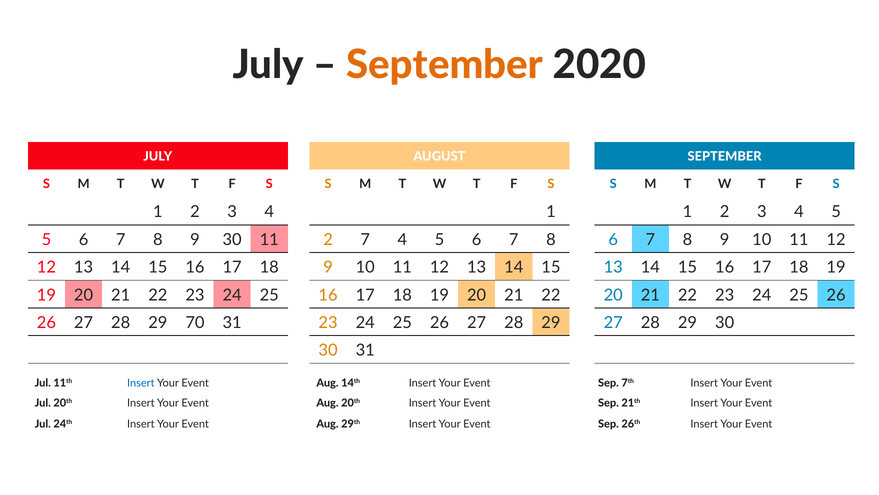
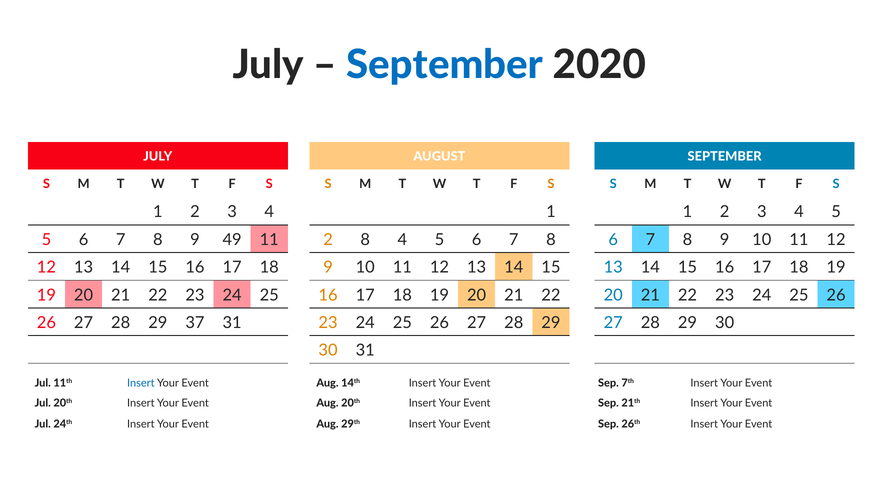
September colour: orange -> blue (445, 65)
9 30: 30 -> 49 (232, 239)
2 7: 7 -> 8 (365, 239)
70: 70 -> 37 (195, 322)
